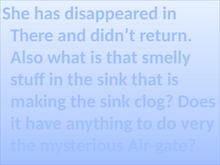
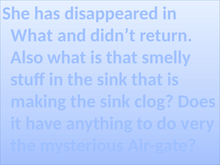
There: There -> What (32, 35)
